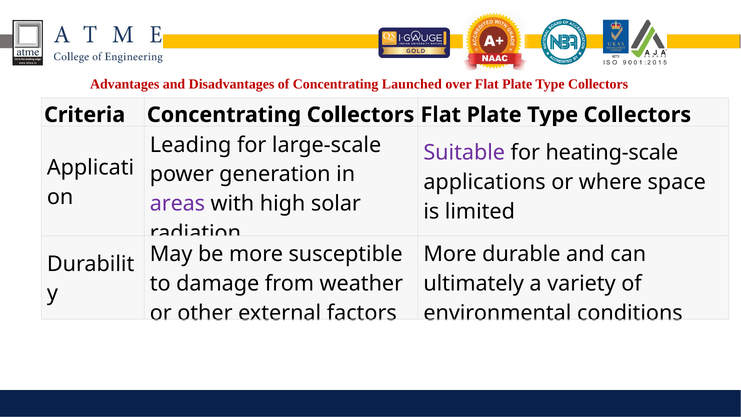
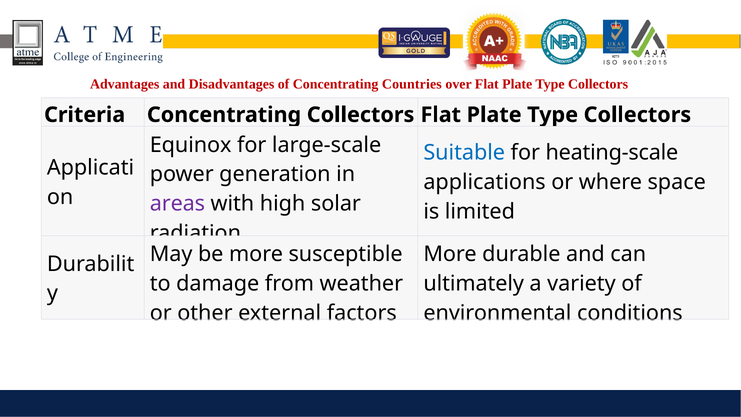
Launched: Launched -> Countries (412, 84)
Leading: Leading -> Equinox (191, 145)
Suitable colour: purple -> blue (464, 153)
